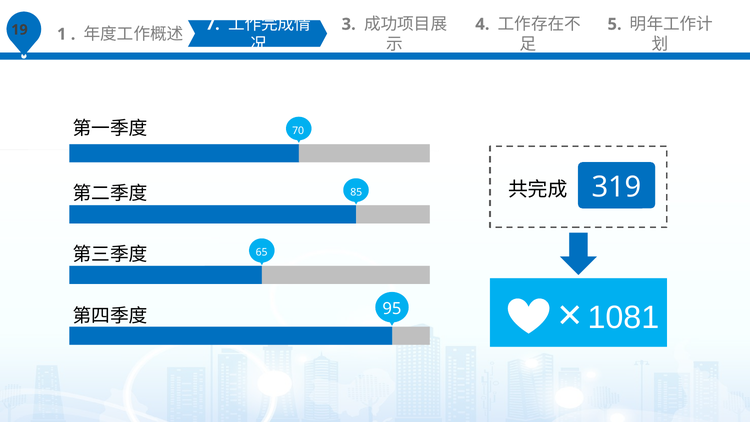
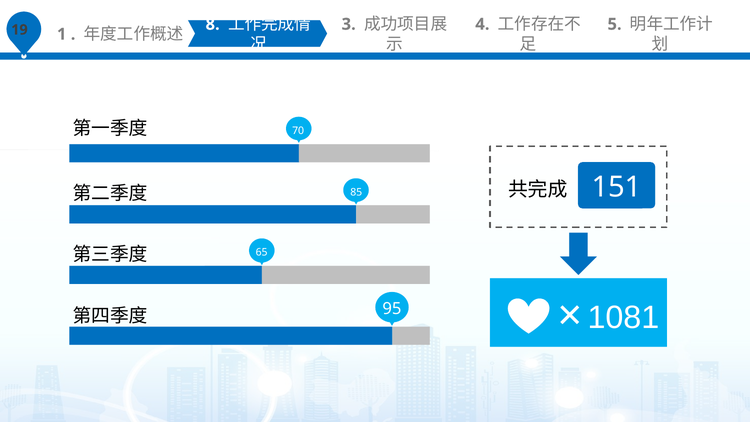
7: 7 -> 8 (213, 24)
319: 319 -> 151 (617, 187)
